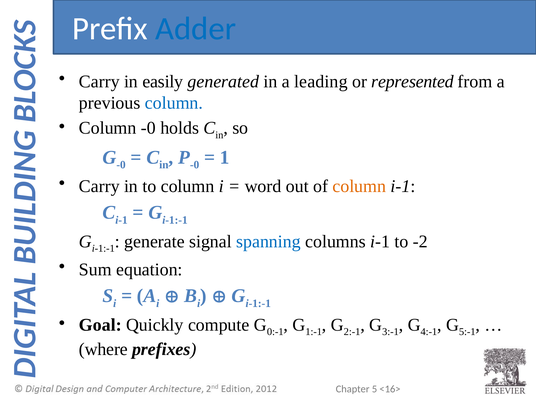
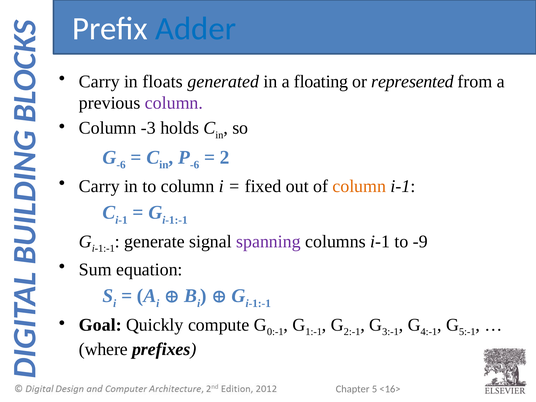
easily: easily -> floats (163, 82)
leading: leading -> floating (321, 82)
column colour: blue -> purple (174, 103)
Column -0: -0 -> -3 (148, 128)
-0: -0 -> -6 (121, 165)
-0: -0 -> -6 (195, 165)
1: 1 -> 2 (225, 157)
word: word -> fixed (263, 186)
spanning colour: blue -> purple (268, 242)
-2: -2 -> -9 (420, 242)
